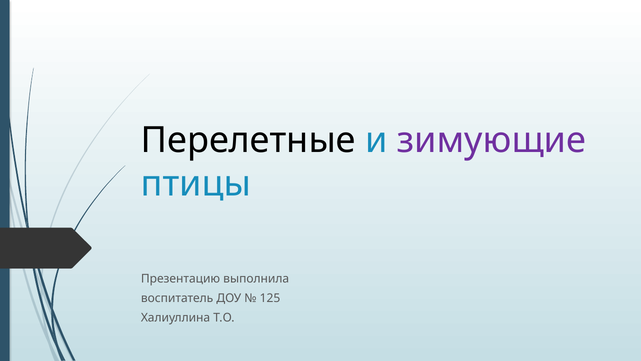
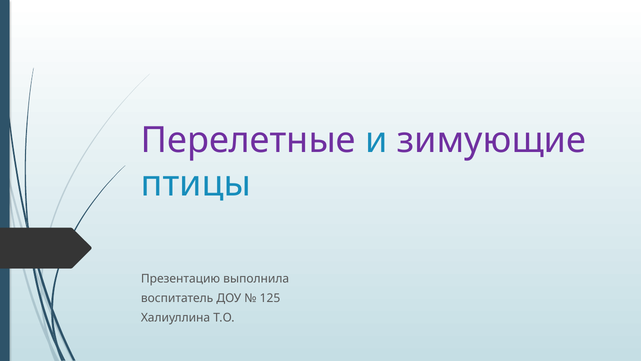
Перелетные colour: black -> purple (248, 140)
